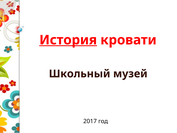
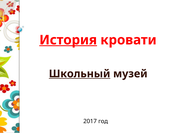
Школьный underline: none -> present (80, 74)
